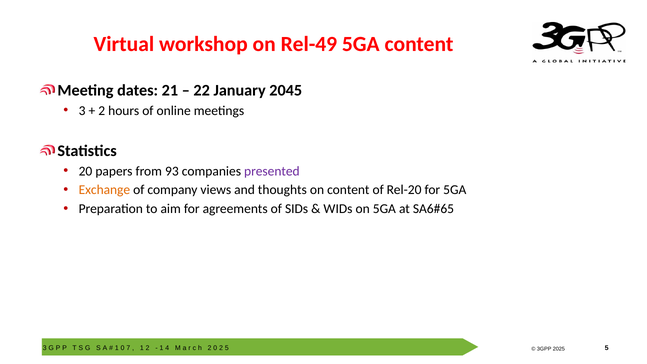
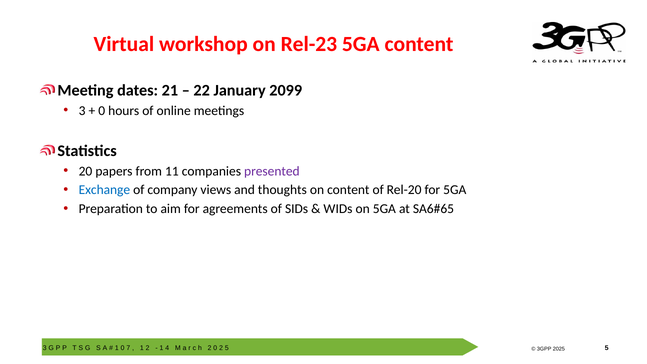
Rel-49: Rel-49 -> Rel-23 (309, 44)
2045: 2045 -> 2099 (286, 90)
2: 2 -> 0 (102, 111)
93: 93 -> 11 (172, 171)
Exchange colour: orange -> blue (104, 190)
